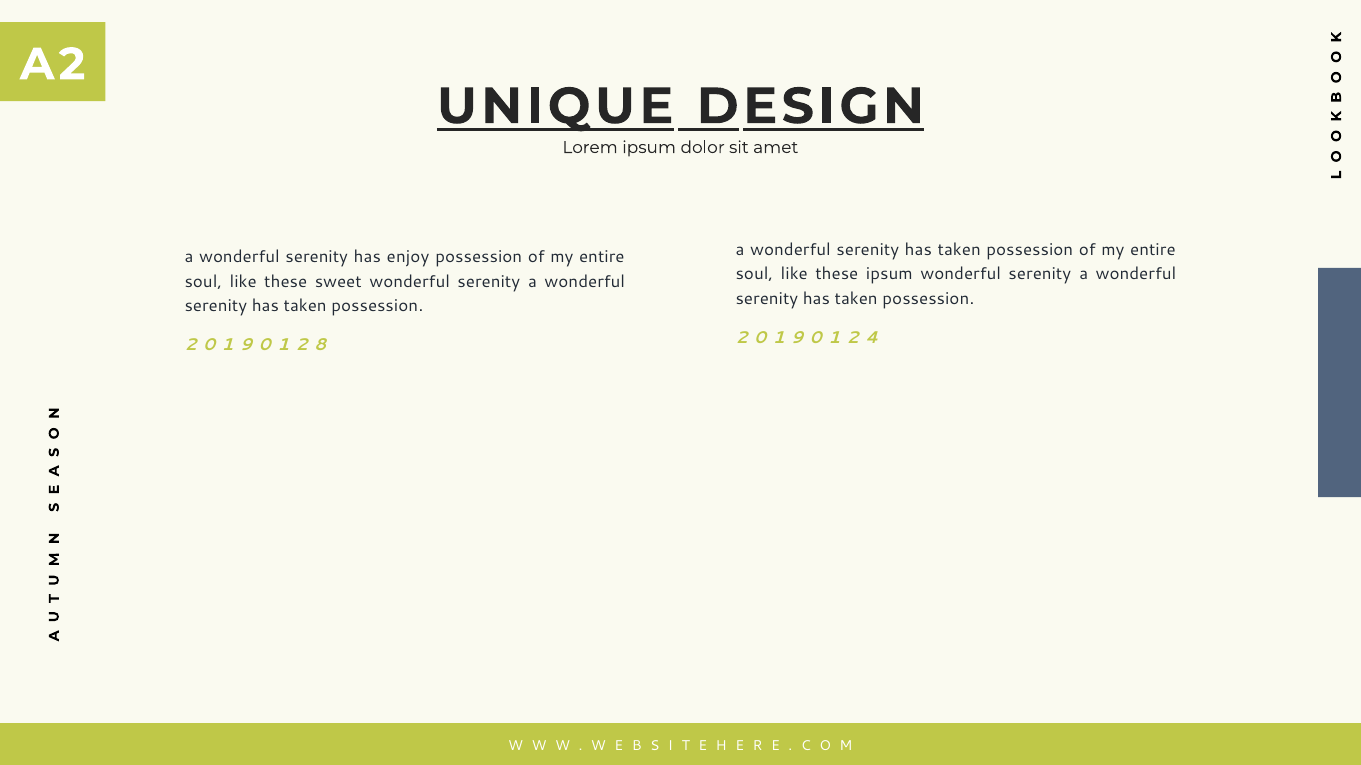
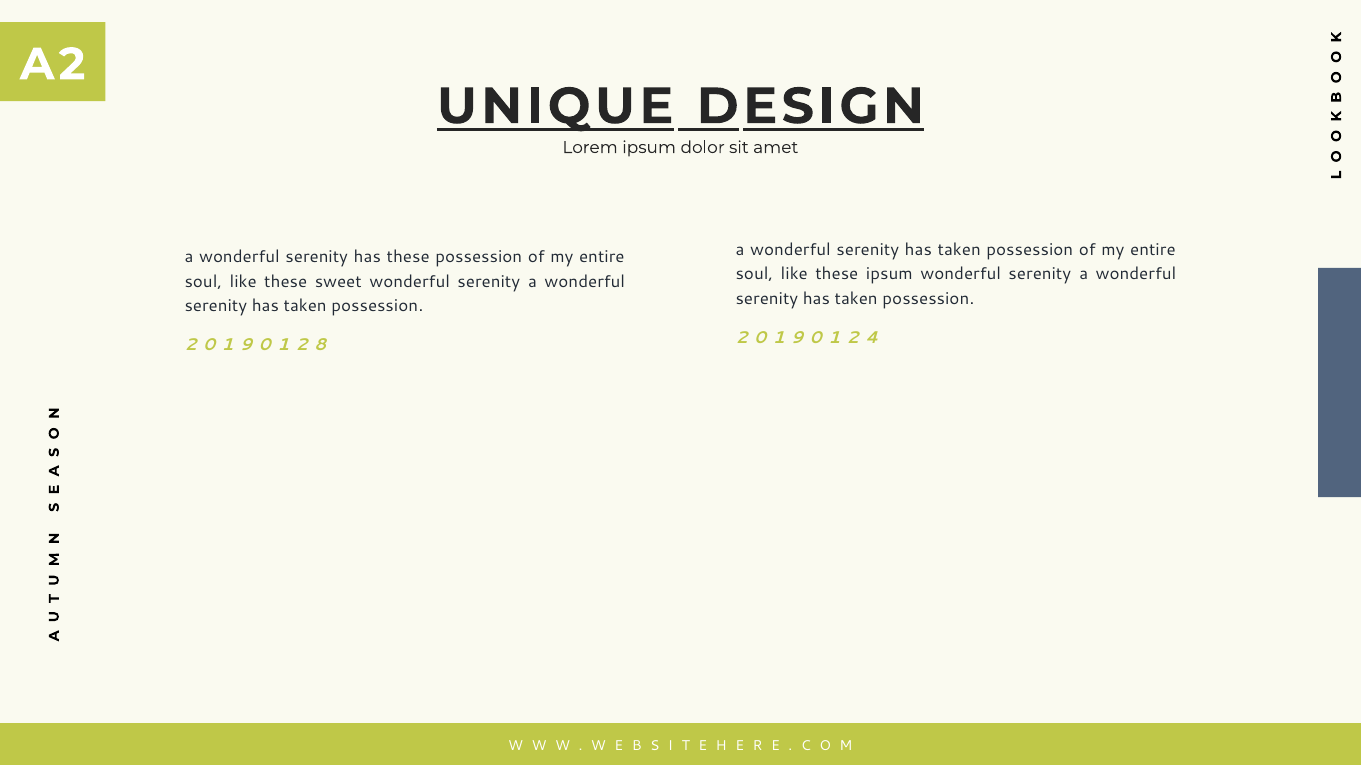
has enjoy: enjoy -> these (408, 257)
